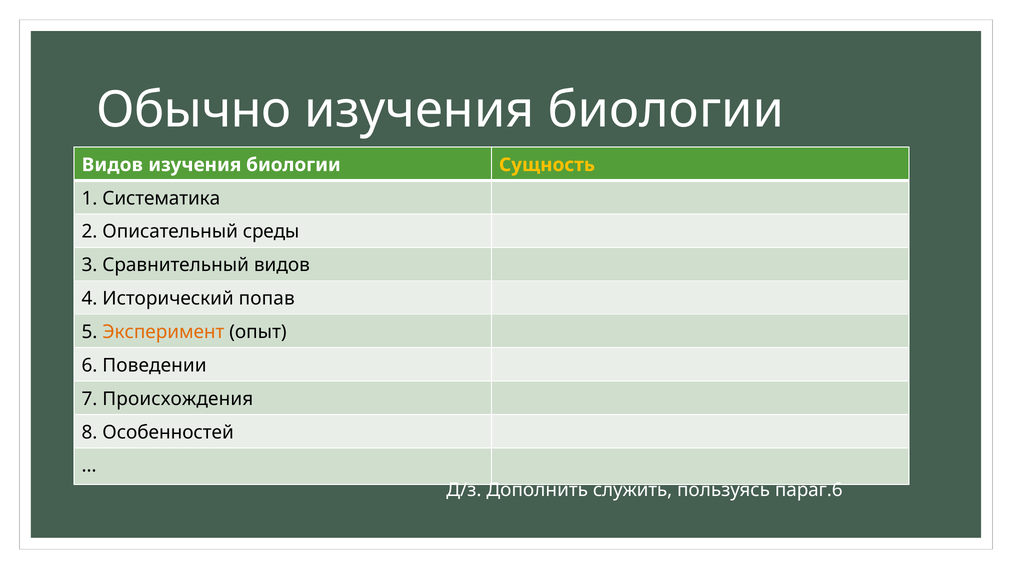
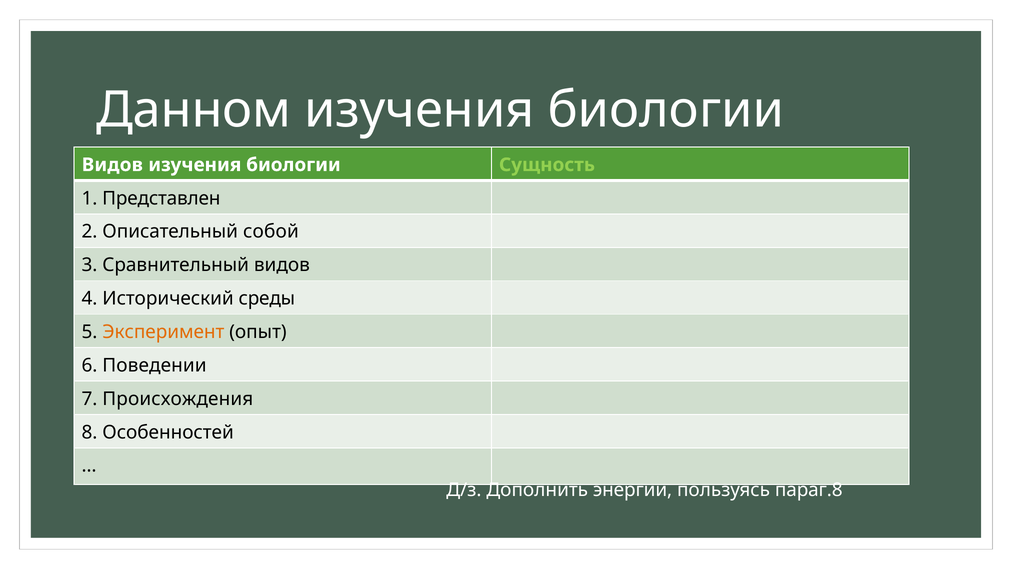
Обычно: Обычно -> Данном (194, 110)
Сущность colour: yellow -> light green (547, 165)
Систематика: Систематика -> Представлен (161, 198)
среды: среды -> собой (271, 232)
попав: попав -> среды (267, 299)
служить: служить -> энергии (633, 490)
параг.6: параг.6 -> параг.8 (809, 490)
